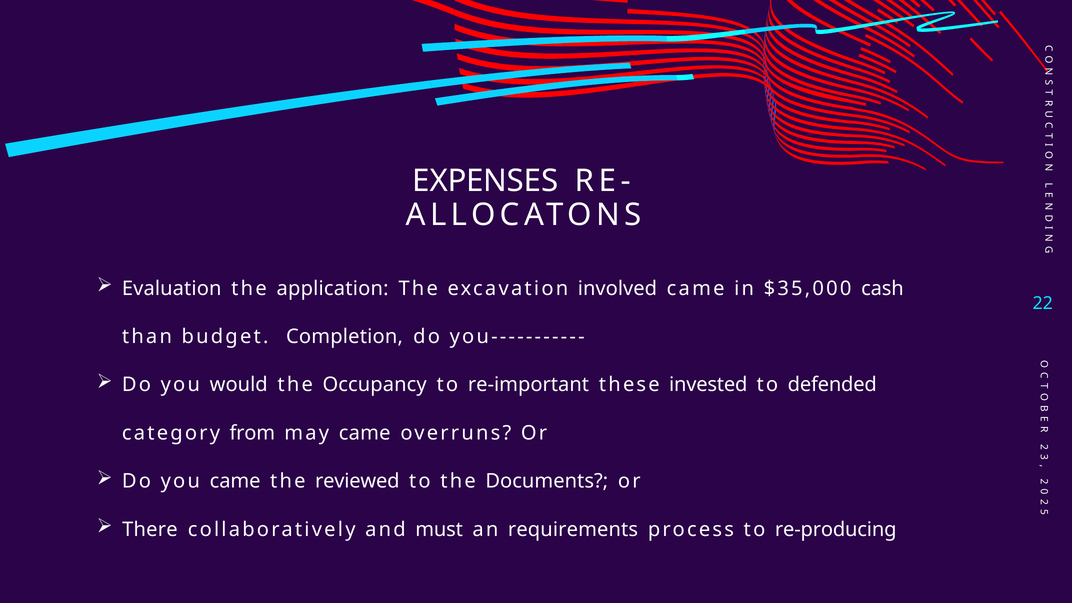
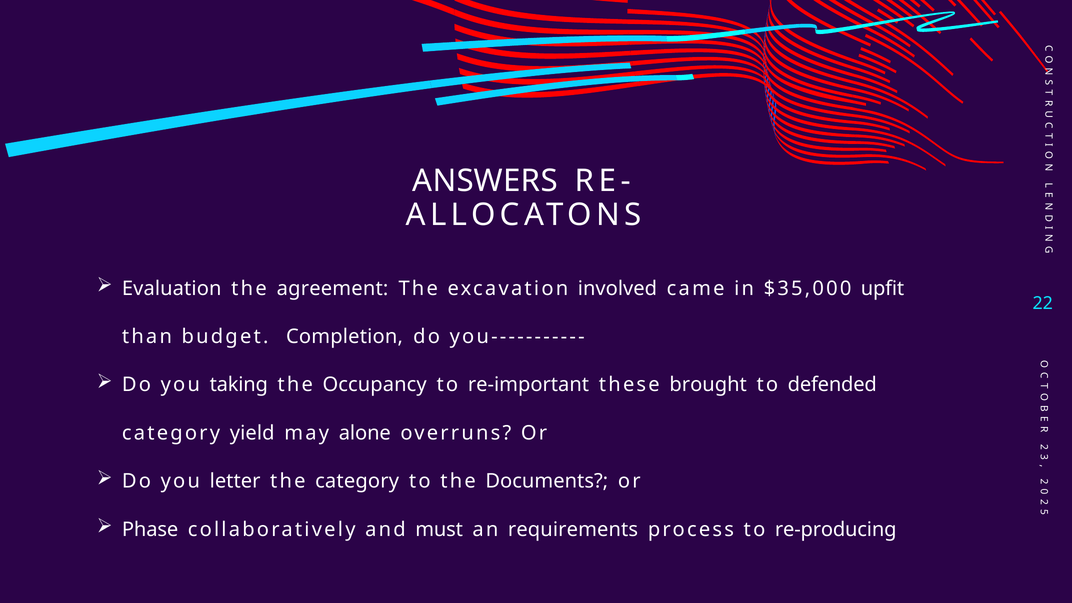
EXPENSES: EXPENSES -> ANSWERS (485, 181)
application: application -> agreement (333, 288)
cash: cash -> upfit (883, 288)
would: would -> taking (239, 385)
invested: invested -> brought (708, 385)
from: from -> yield (252, 433)
may came: came -> alone (365, 433)
you came: came -> letter (235, 481)
the reviewed: reviewed -> category (357, 481)
There: There -> Phase (150, 530)
